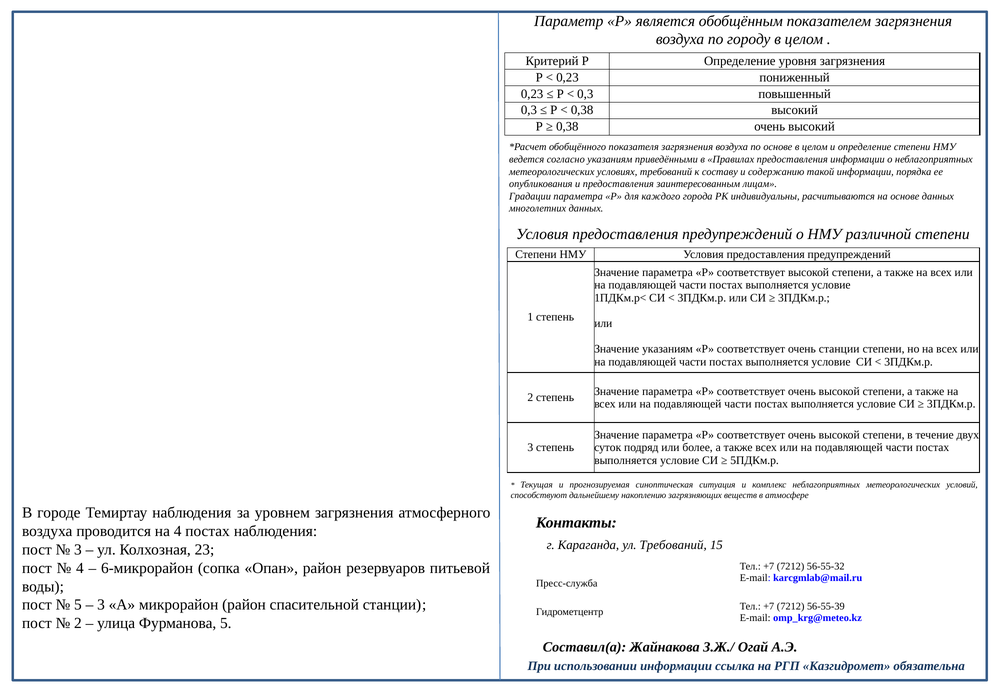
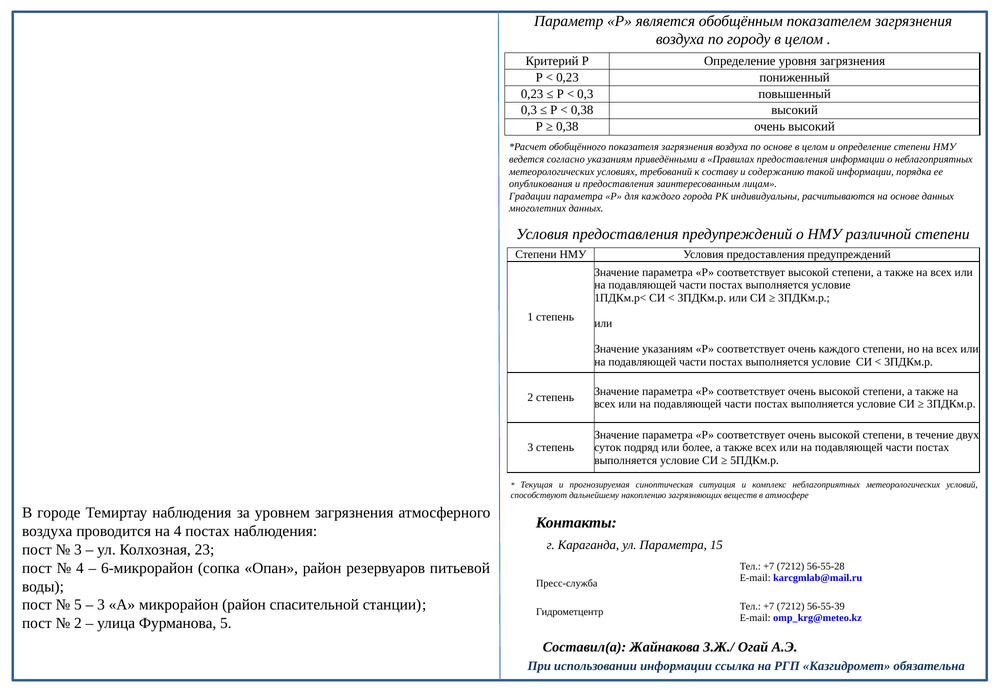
очень станции: станции -> каждого (839, 349)
ул Требований: Требований -> Параметра (673, 545)
56-55-32: 56-55-32 -> 56-55-28 (826, 567)
